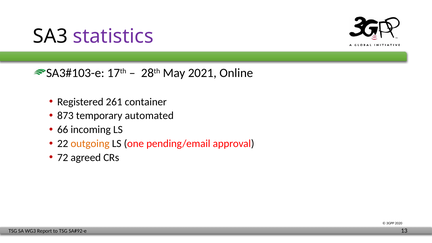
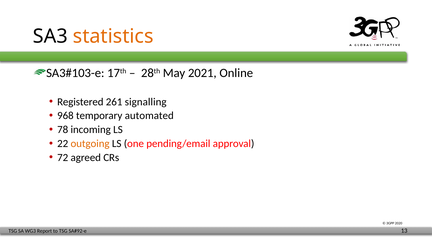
statistics colour: purple -> orange (113, 36)
container: container -> signalling (146, 102)
873: 873 -> 968 (65, 116)
66: 66 -> 78 (63, 130)
